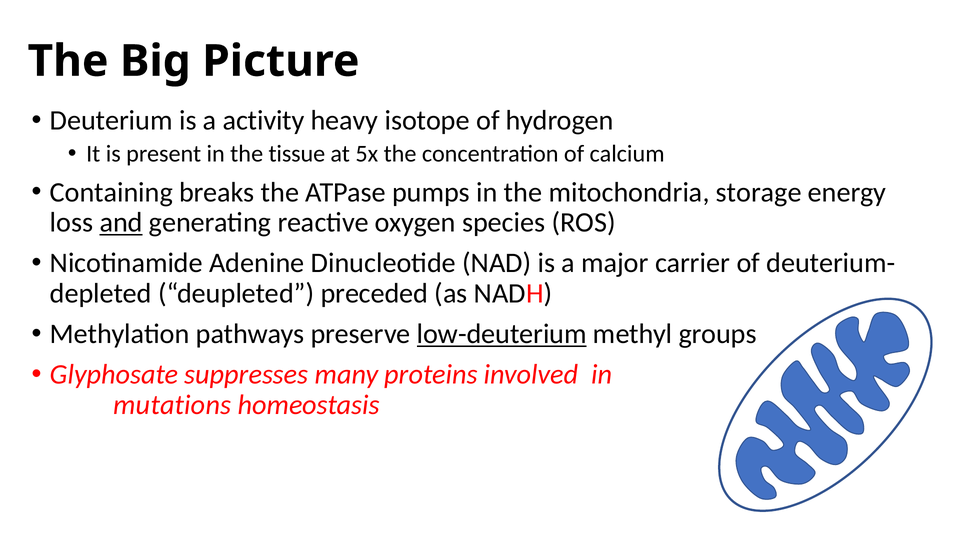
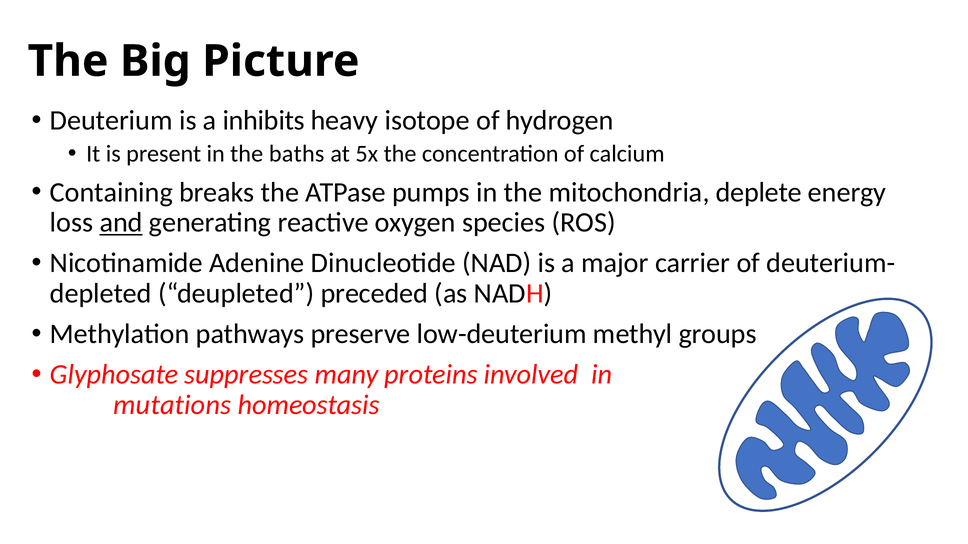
activity: activity -> inhibits (264, 121)
tissue: tissue -> baths (297, 154)
storage: storage -> deplete (759, 192)
low-deuterium underline: present -> none (502, 334)
